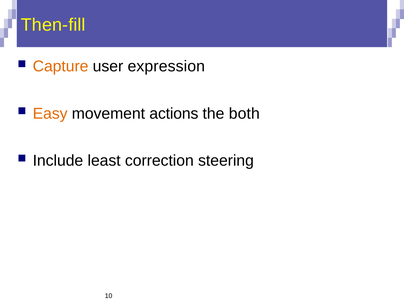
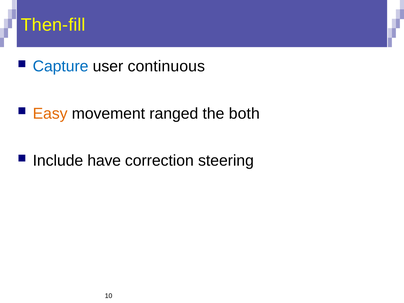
Capture colour: orange -> blue (61, 66)
expression: expression -> continuous (166, 66)
actions: actions -> ranged (174, 114)
least: least -> have (104, 161)
